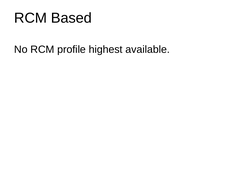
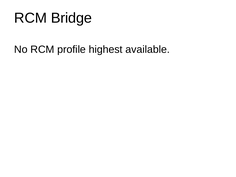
Based: Based -> Bridge (71, 18)
